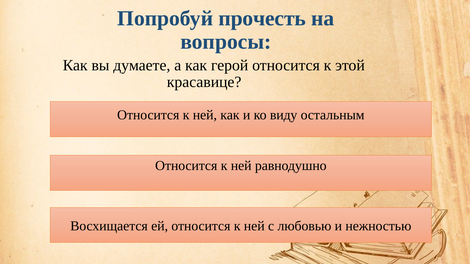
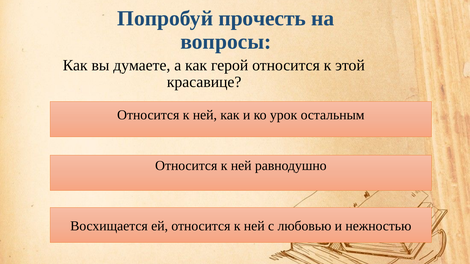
виду: виду -> урок (284, 115)
